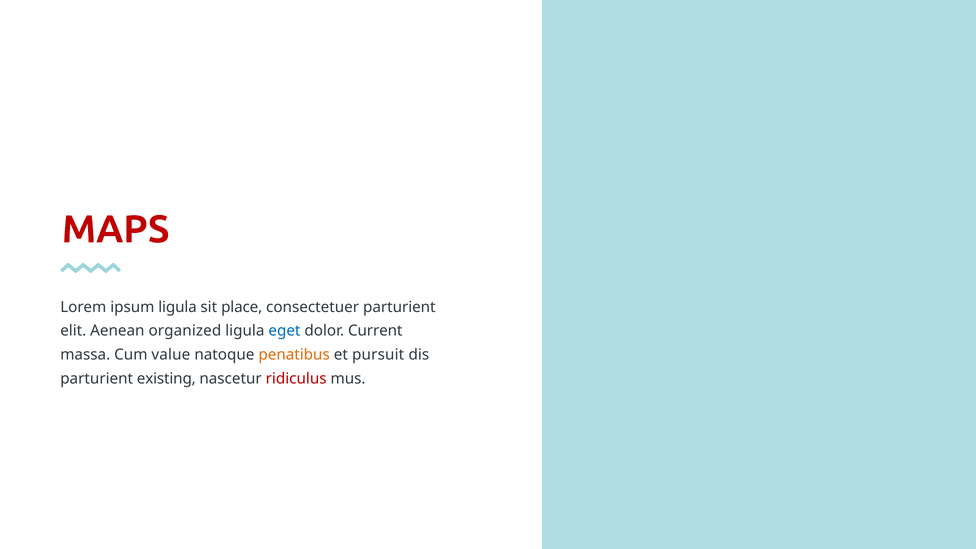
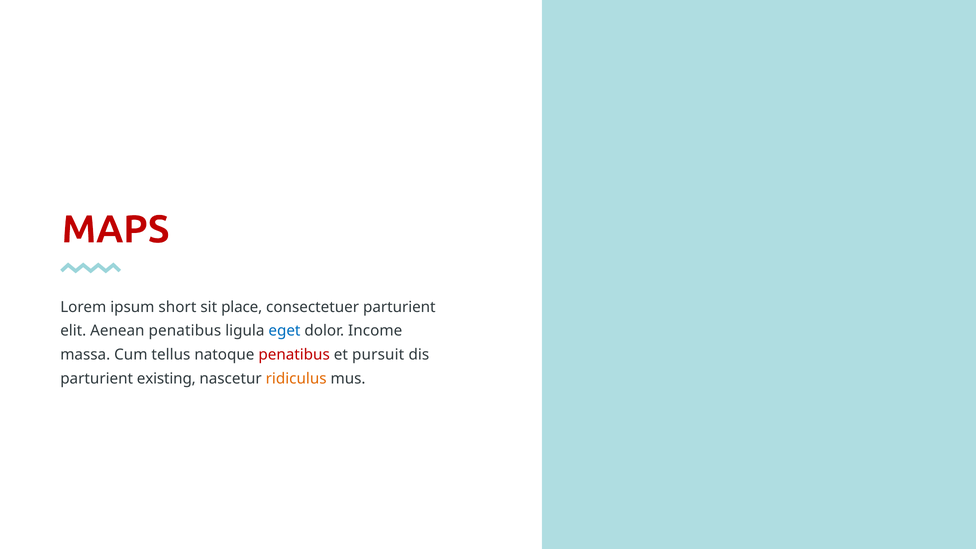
ipsum ligula: ligula -> short (177, 307)
Aenean organized: organized -> penatibus (185, 331)
Current: Current -> Income (375, 331)
value: value -> tellus (171, 355)
penatibus colour: orange -> red (294, 355)
ridiculus colour: red -> orange (296, 379)
